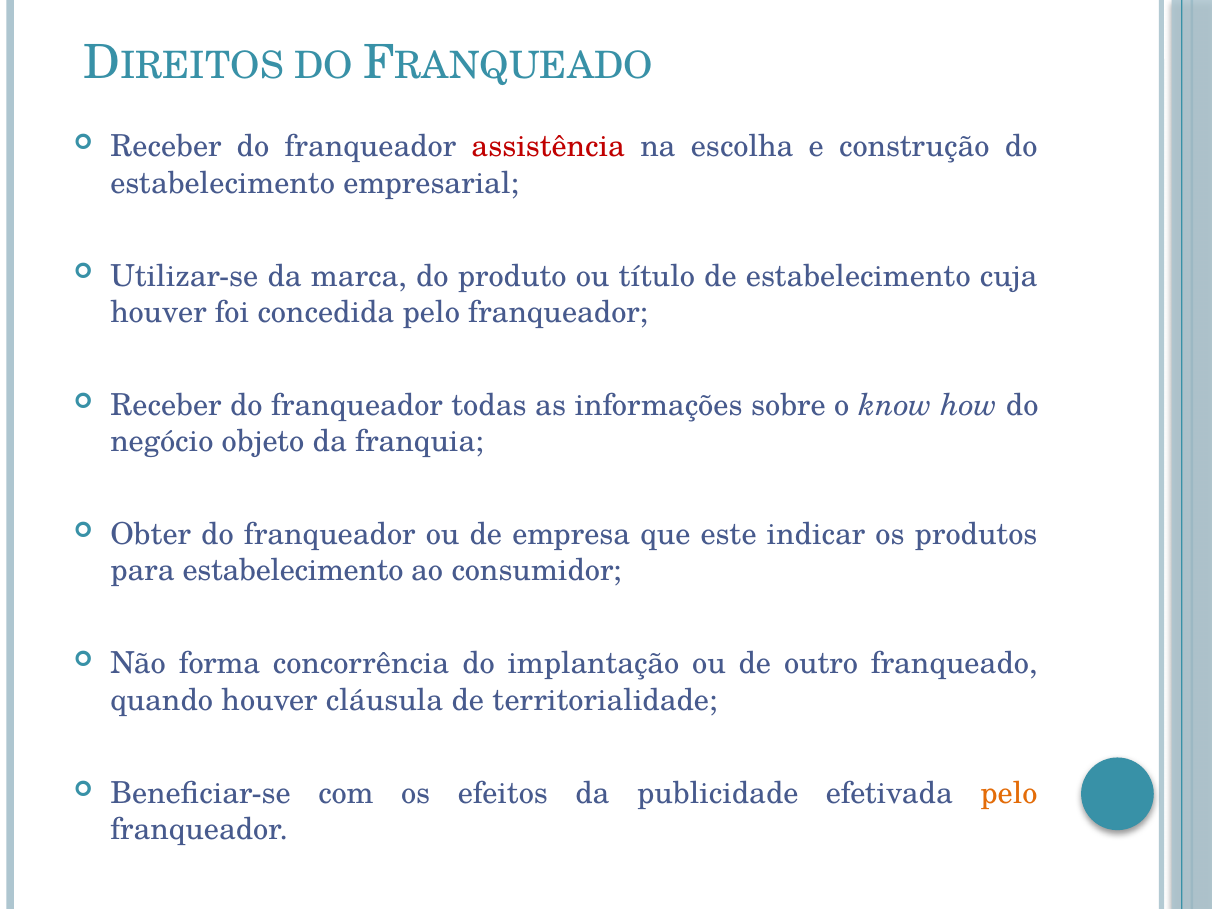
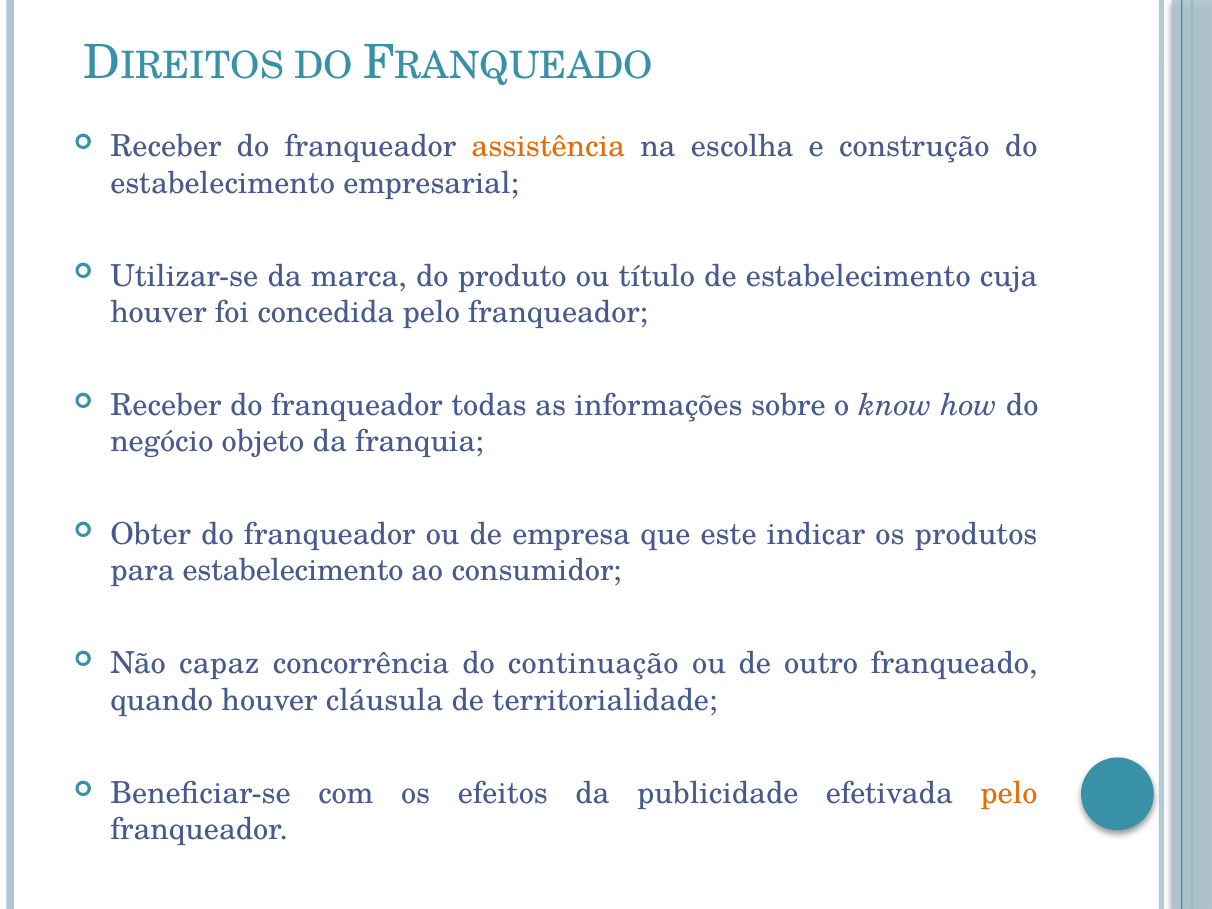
assistência colour: red -> orange (548, 147)
forma: forma -> capaz (219, 664)
implantação: implantação -> continuação (593, 664)
